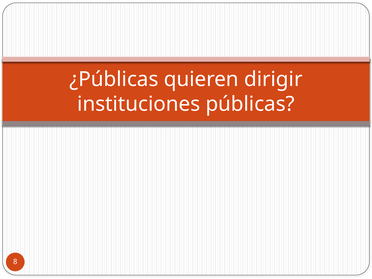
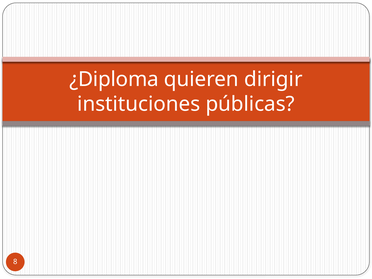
¿Públicas: ¿Públicas -> ¿Diploma (114, 79)
